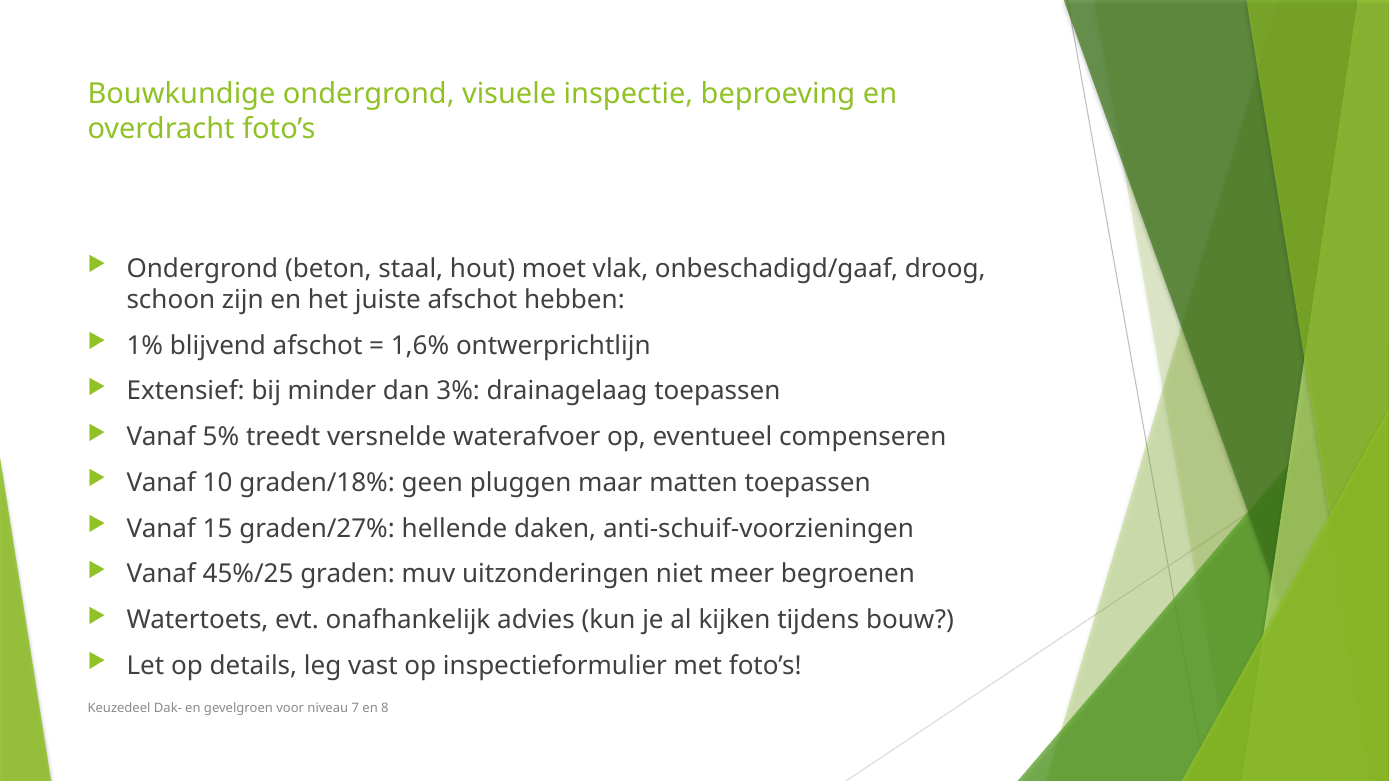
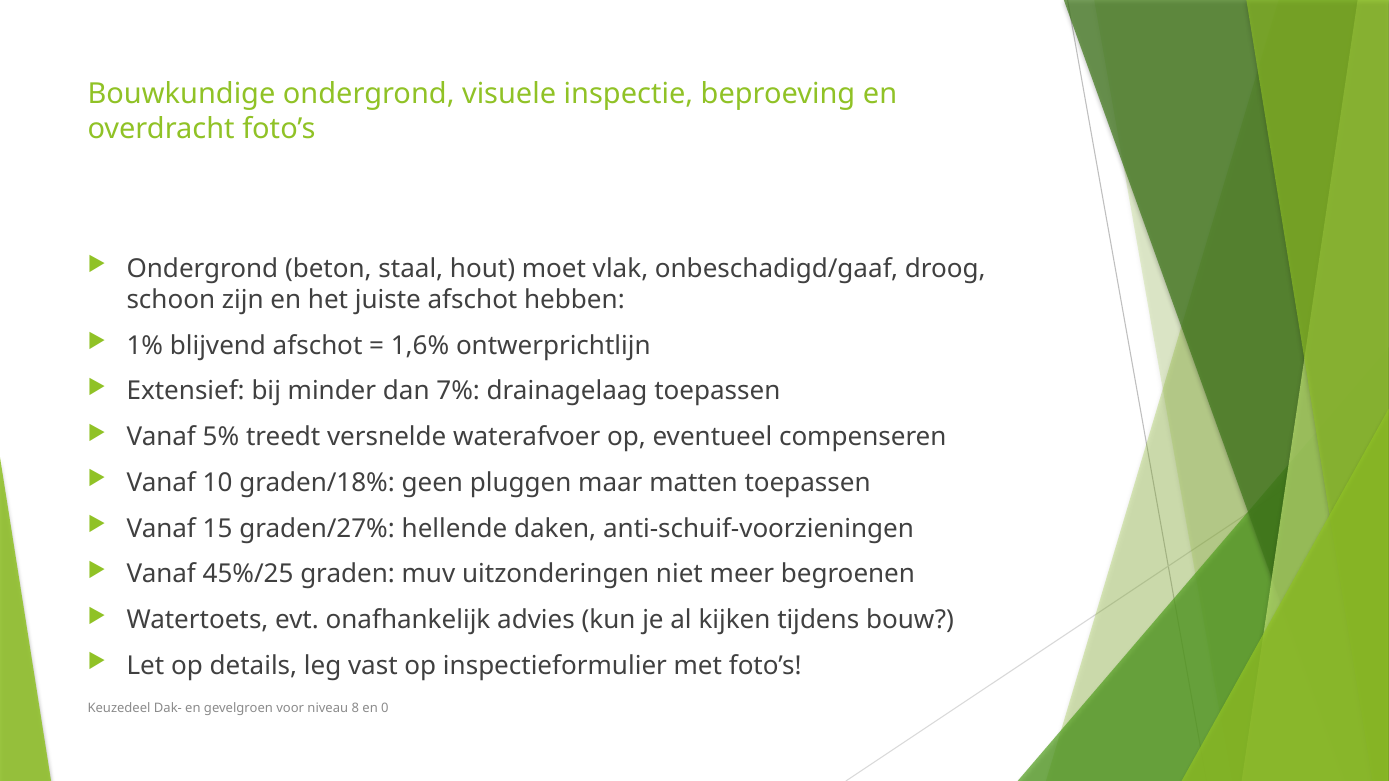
3%: 3% -> 7% (458, 392)
7: 7 -> 8 (355, 709)
8: 8 -> 0 (385, 709)
